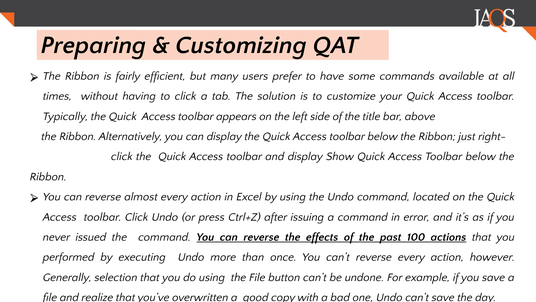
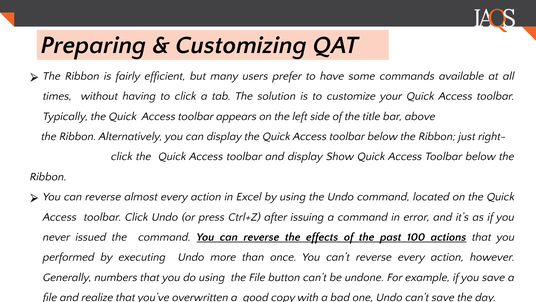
selection: selection -> numbers (116, 277)
